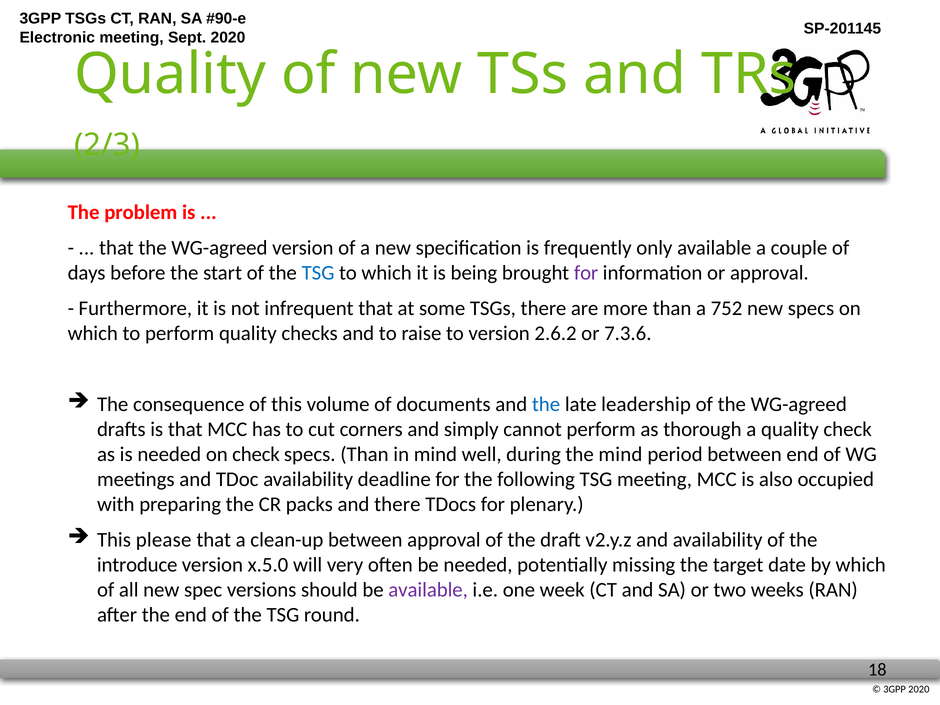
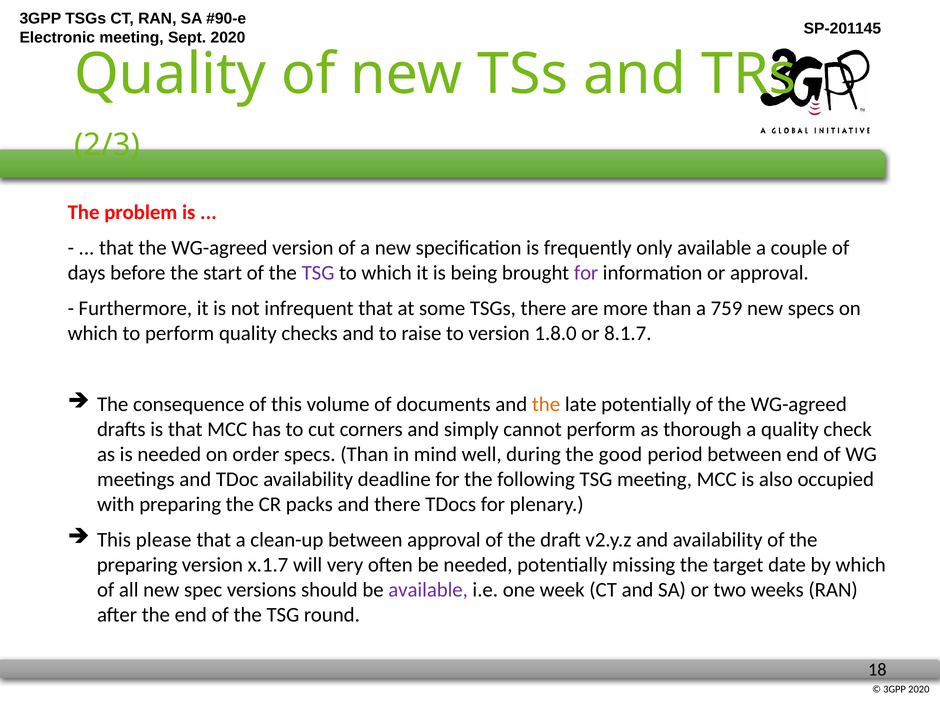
TSG colour: blue -> purple (318, 273)
752: 752 -> 759 (727, 308)
2.6.2: 2.6.2 -> 1.8.0 (556, 333)
7.3.6: 7.3.6 -> 8.1.7 (628, 333)
the colour: blue -> orange (546, 404)
late leadership: leadership -> potentially (646, 404)
on check: check -> order (256, 454)
the mind: mind -> good (620, 454)
introduce: introduce -> preparing (137, 565)
x.5.0: x.5.0 -> x.1.7 (268, 565)
